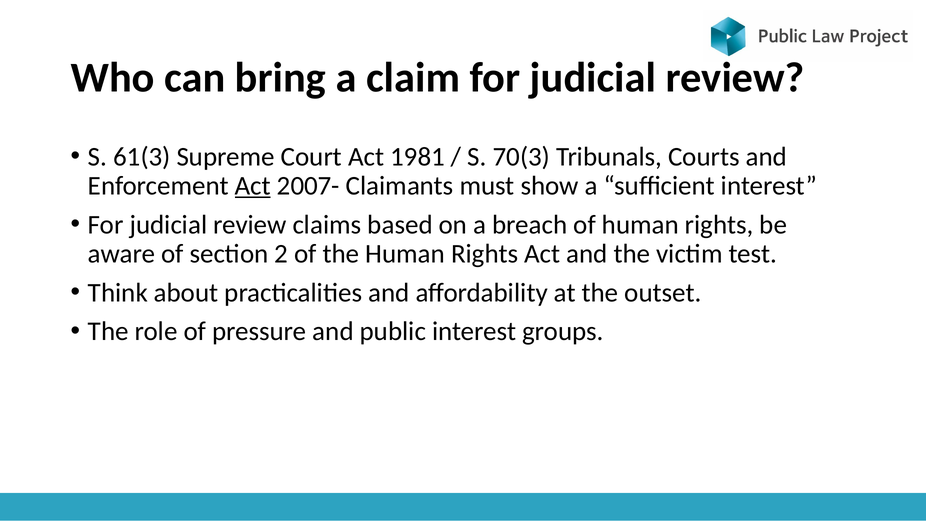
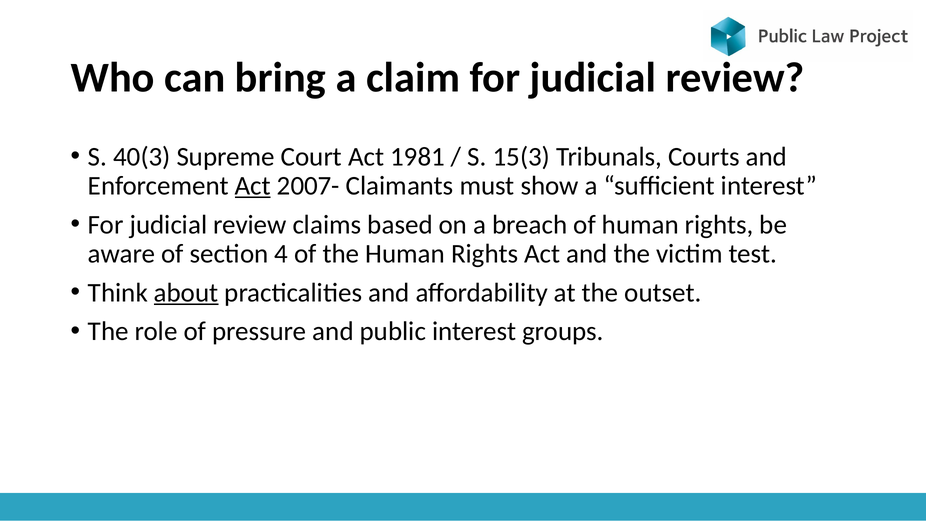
61(3: 61(3 -> 40(3 (142, 157)
70(3: 70(3 -> 15(3 (521, 157)
2: 2 -> 4 (281, 254)
about underline: none -> present (186, 293)
